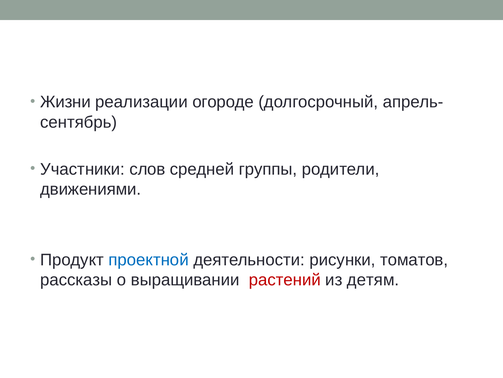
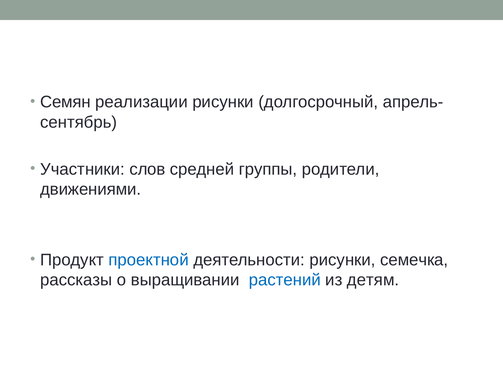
Жизни: Жизни -> Семян (66, 102)
реализации огороде: огороде -> рисунки (223, 102)
томатов: томатов -> семечка (414, 259)
растений colour: red -> blue (285, 279)
